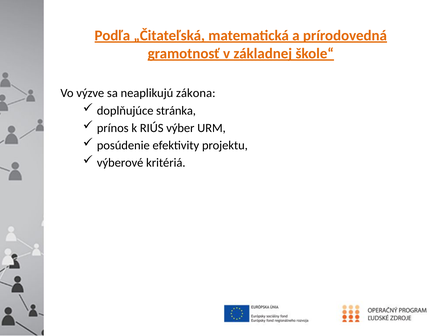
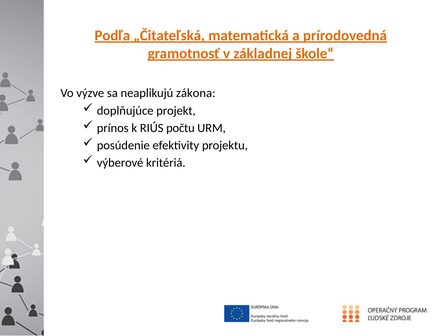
stránka: stránka -> projekt (176, 111)
výber: výber -> počtu (180, 128)
